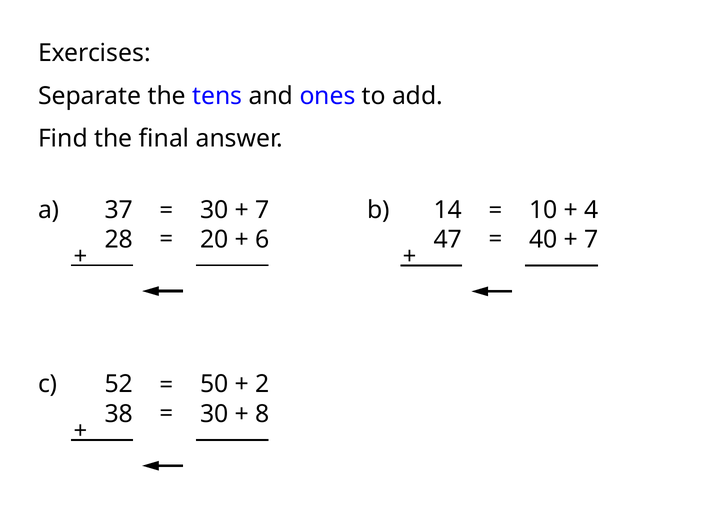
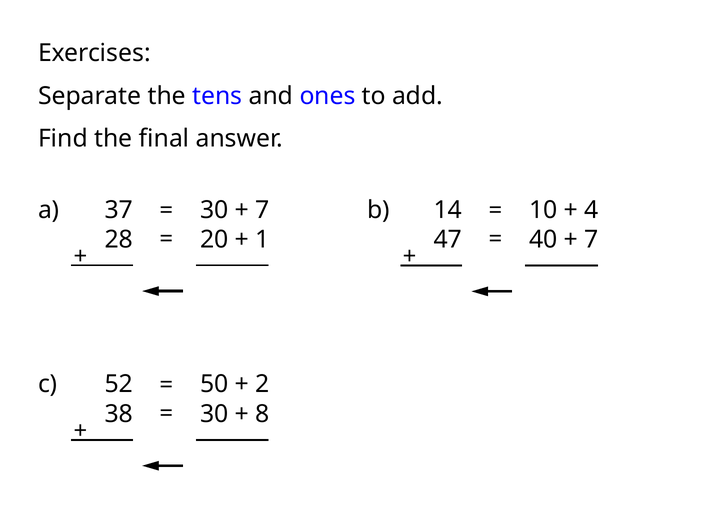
6: 6 -> 1 (262, 240)
